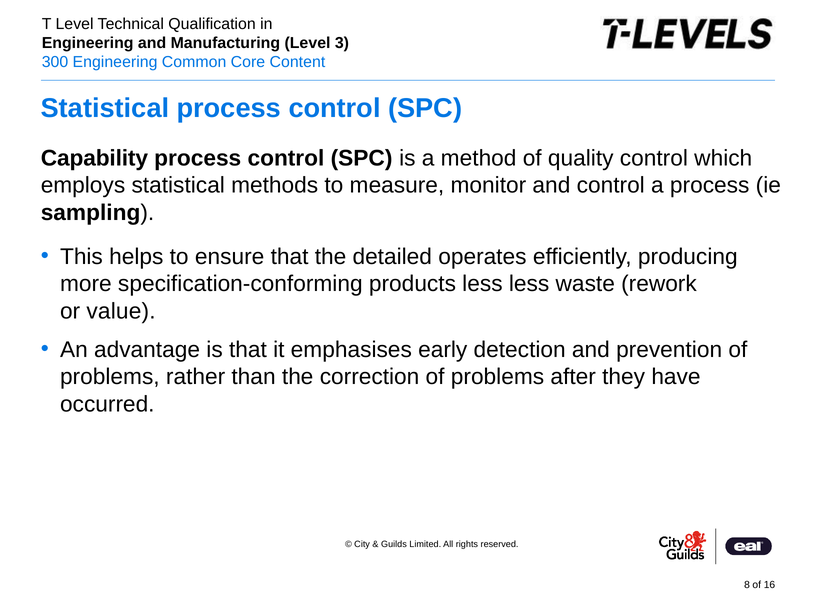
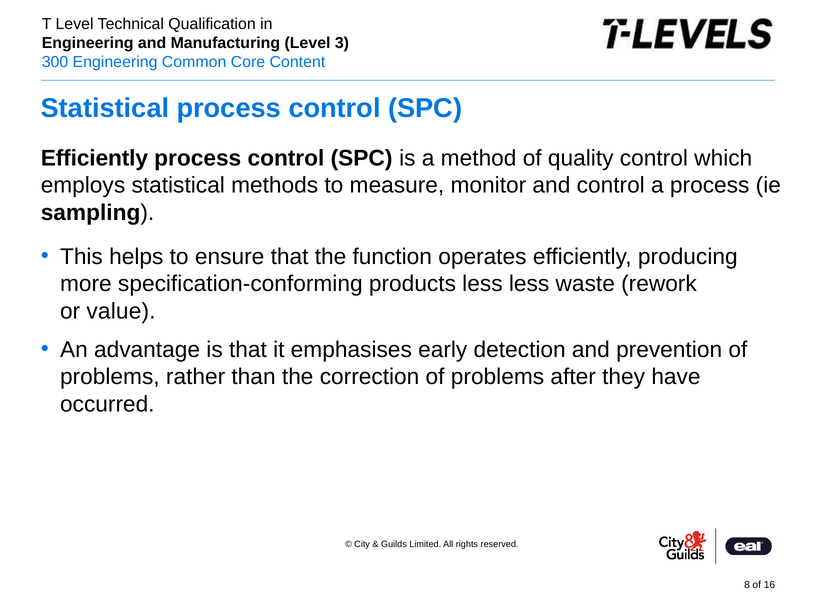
Capability: Capability -> Efficiently (94, 158)
detailed: detailed -> function (392, 257)
